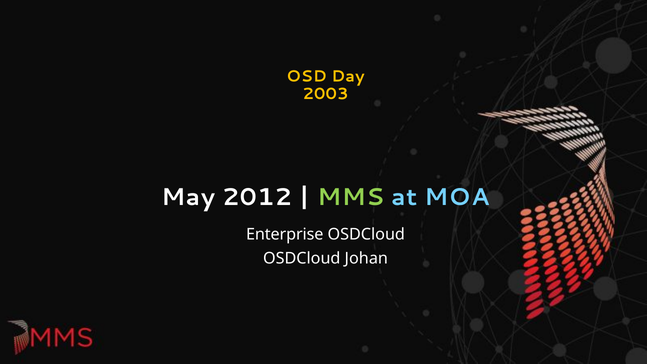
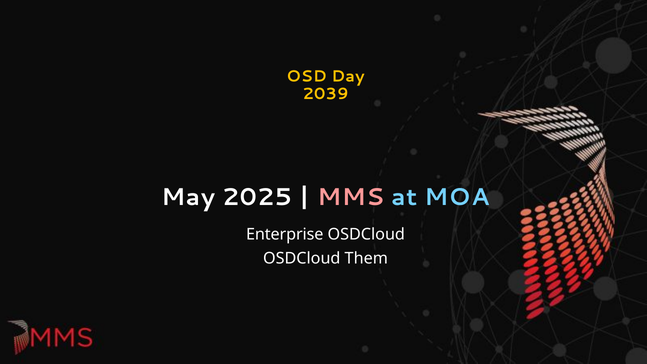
2003: 2003 -> 2039 (325, 94)
2012: 2012 -> 2025 (257, 197)
MMS colour: light green -> pink (351, 197)
Johan: Johan -> Them (366, 258)
